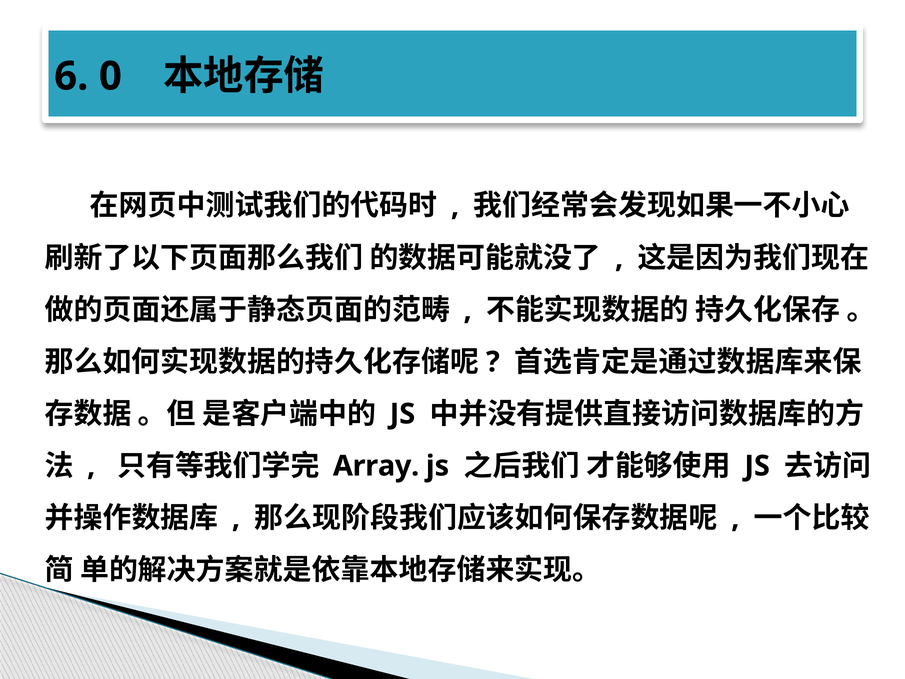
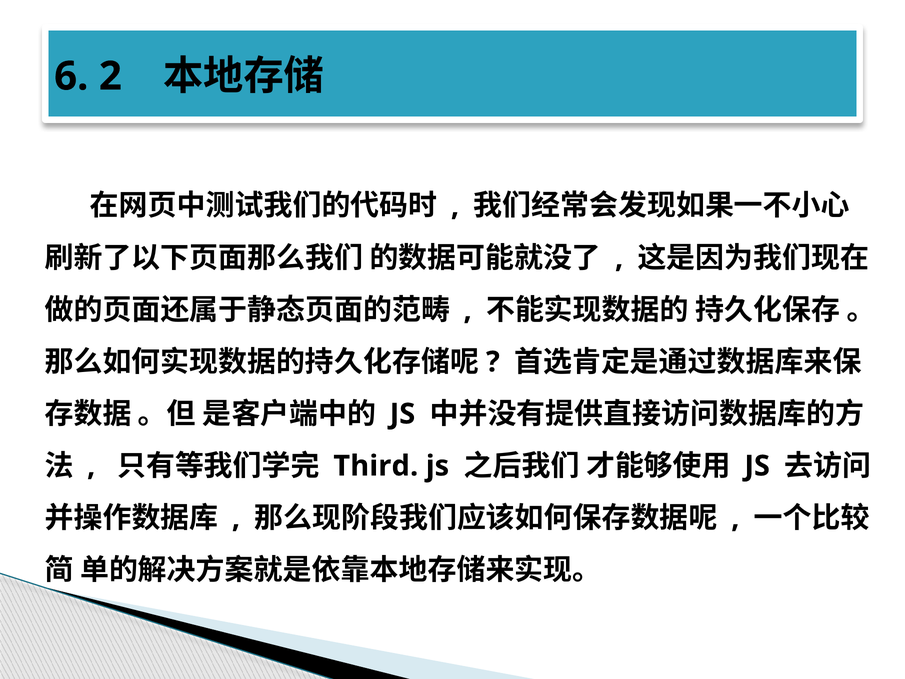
0: 0 -> 2 (110, 76)
Array: Array -> Third (376, 466)
